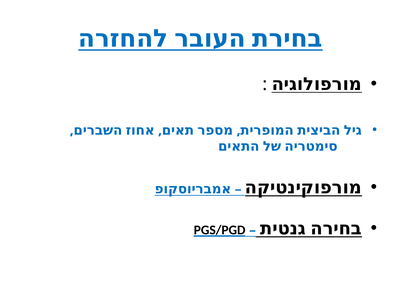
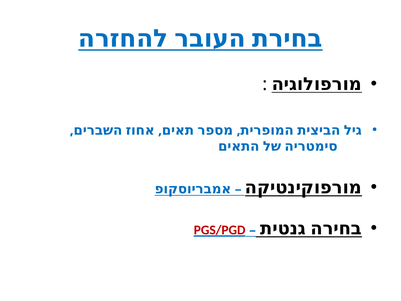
PGS/PGD colour: black -> red (220, 230)
